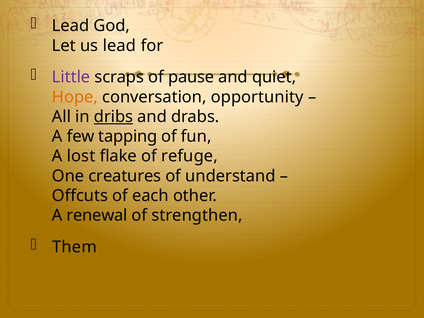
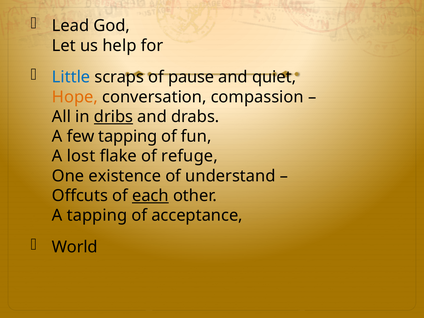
us lead: lead -> help (119, 46)
Little colour: purple -> blue (71, 77)
opportunity: opportunity -> compassion (257, 97)
creatures: creatures -> existence (125, 176)
each underline: none -> present (150, 196)
A renewal: renewal -> tapping (97, 215)
strengthen: strengthen -> acceptance (197, 215)
Them: Them -> World (75, 247)
